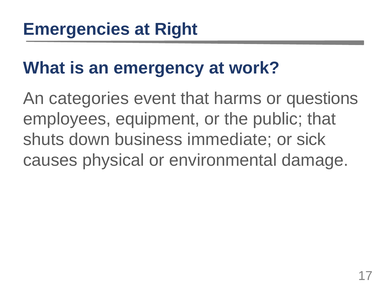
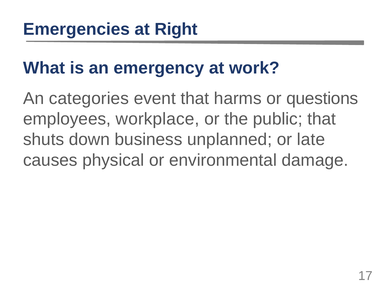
equipment: equipment -> workplace (158, 119)
immediate: immediate -> unplanned (230, 140)
sick: sick -> late (311, 140)
